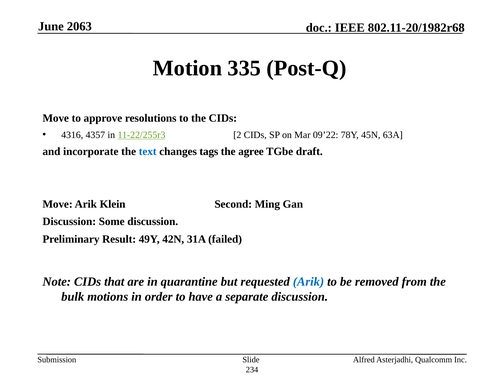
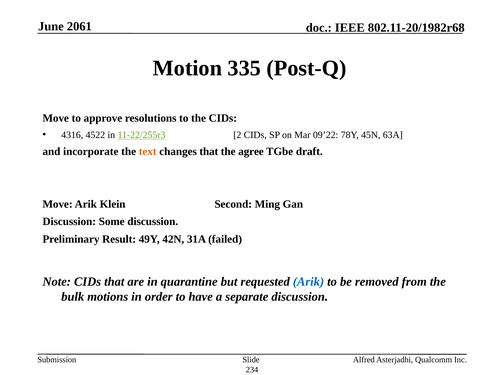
2063: 2063 -> 2061 (79, 27)
4357: 4357 -> 4522 (95, 135)
text colour: blue -> orange (148, 152)
changes tags: tags -> that (209, 152)
